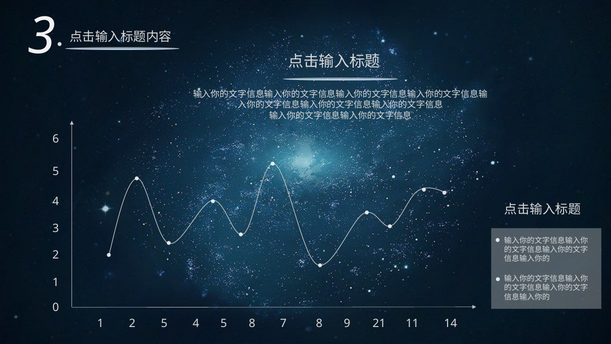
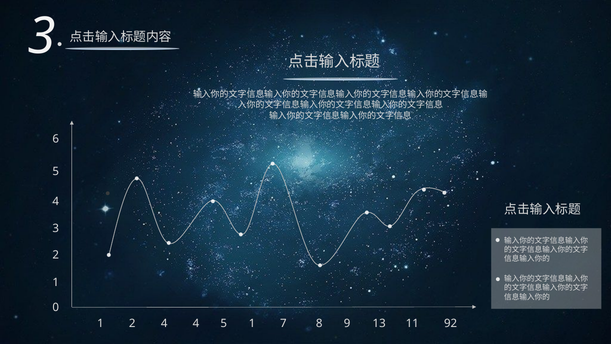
2 5: 5 -> 4 (164, 323)
5 8: 8 -> 1 (252, 323)
21: 21 -> 13 (379, 323)
14: 14 -> 92 (451, 323)
